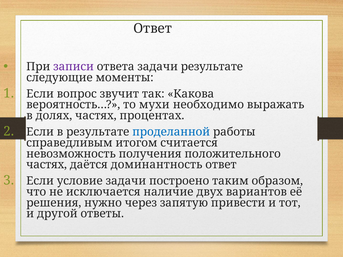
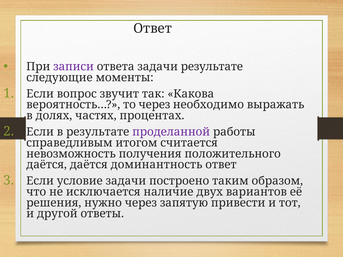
то мухи: мухи -> через (154, 105)
проделанной colour: blue -> purple (171, 132)
частях: частях -> даётся (47, 165)
